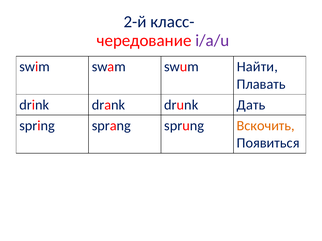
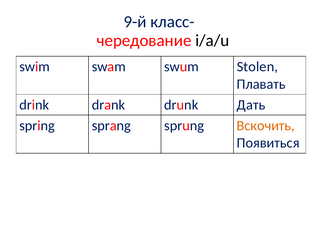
2-й: 2-й -> 9-й (135, 22)
i/a/u colour: purple -> black (212, 41)
Найти: Найти -> Stolen (257, 67)
